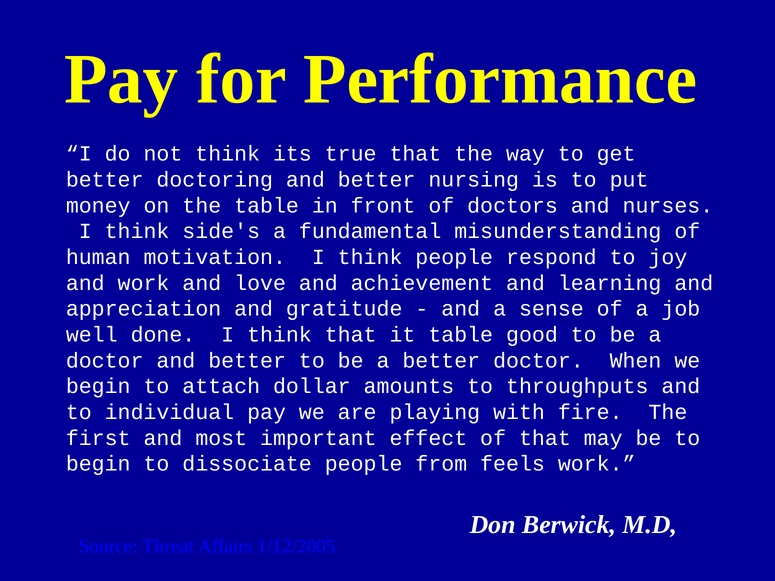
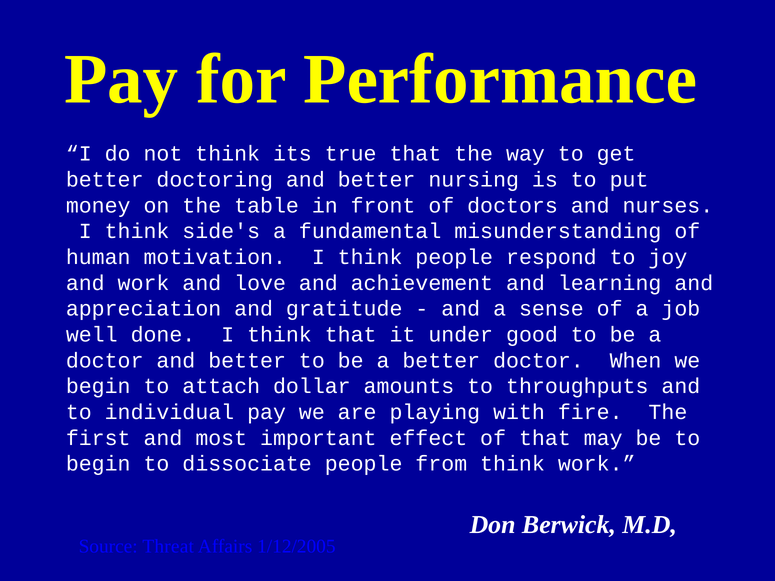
it table: table -> under (461, 335)
from feels: feels -> think (512, 464)
